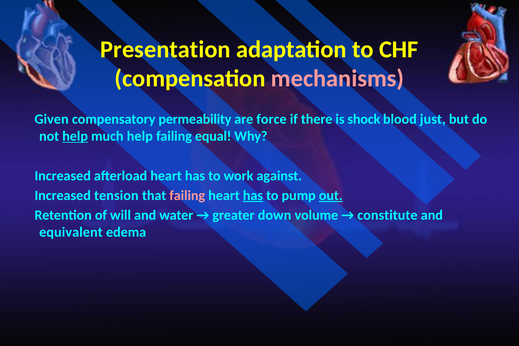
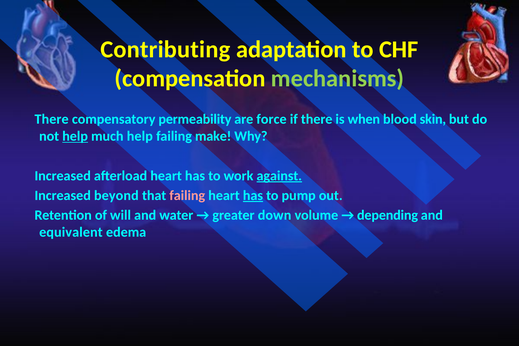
Presentation: Presentation -> Contributing (165, 49)
mechanisms colour: pink -> light green (338, 79)
Given: Given -> There (52, 119)
shock: shock -> when (364, 119)
just: just -> skin (433, 119)
equal: equal -> make (213, 136)
against underline: none -> present (279, 176)
tension: tension -> beyond (116, 195)
out underline: present -> none (331, 195)
constitute: constitute -> depending (388, 215)
